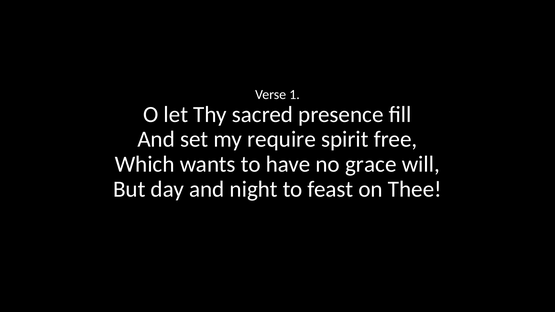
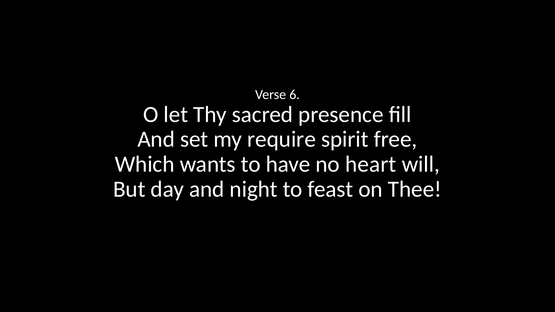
1: 1 -> 6 (295, 95)
grace: grace -> heart (371, 164)
